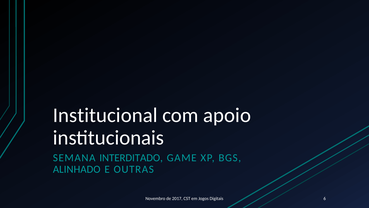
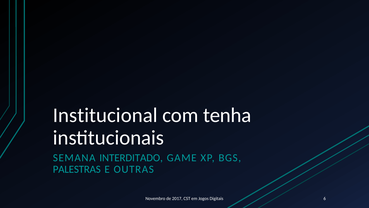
apoio: apoio -> tenha (227, 115)
ALINHADO: ALINHADO -> PALESTRAS (77, 169)
